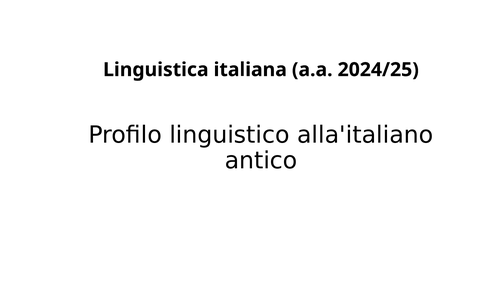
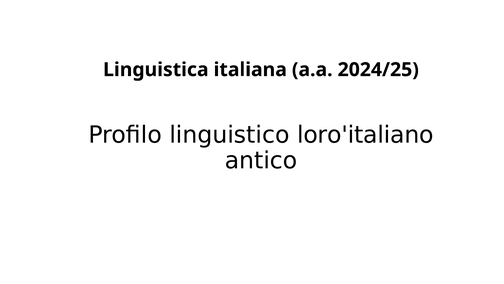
alla'italiano: alla'italiano -> loro'italiano (365, 135)
